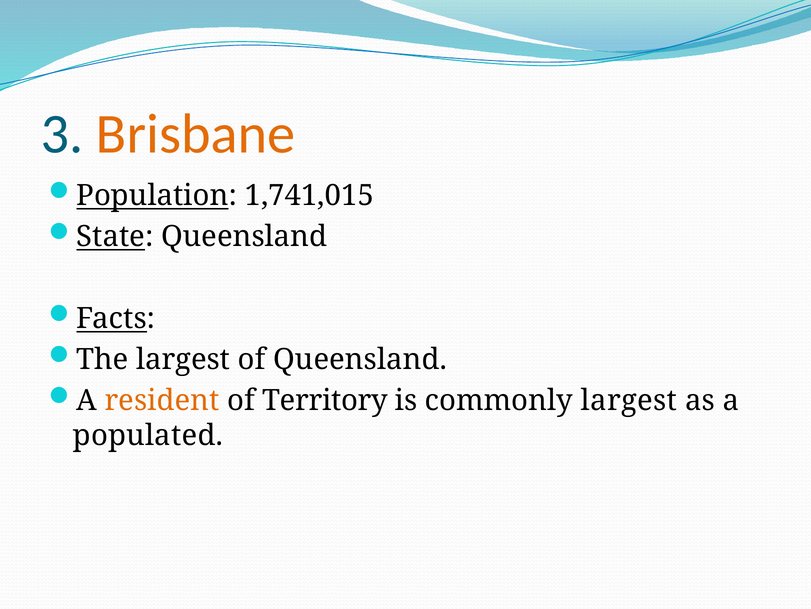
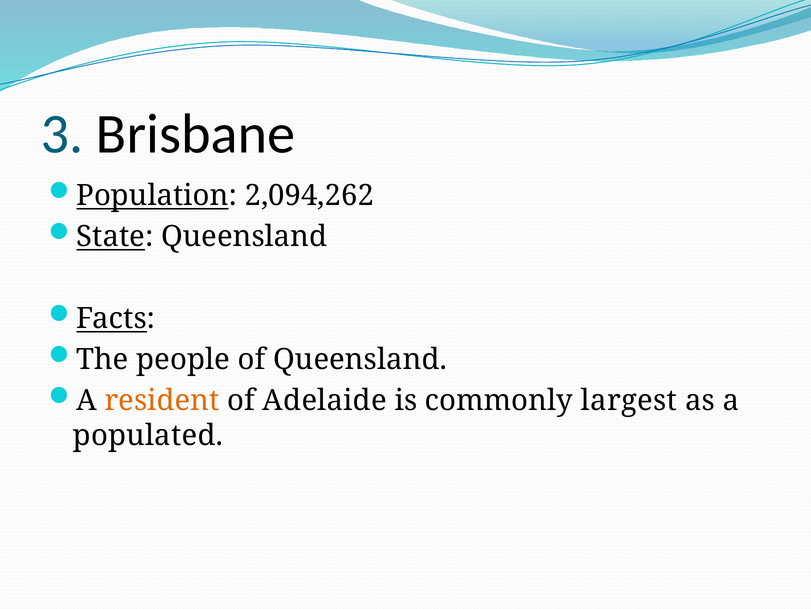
Brisbane colour: orange -> black (196, 134)
1,741,015: 1,741,015 -> 2,094,262 (309, 195)
The largest: largest -> people (183, 359)
Territory: Territory -> Adelaide (325, 400)
